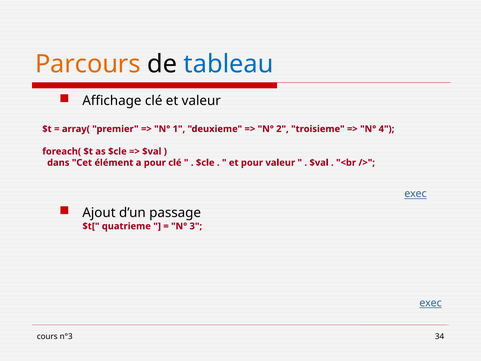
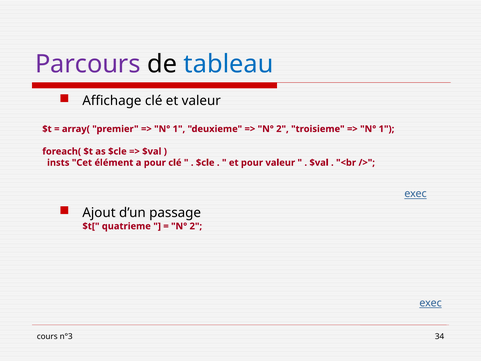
Parcours colour: orange -> purple (88, 64)
4: 4 -> 1 (386, 129)
dans: dans -> insts (58, 163)
3: 3 -> 2 (196, 226)
